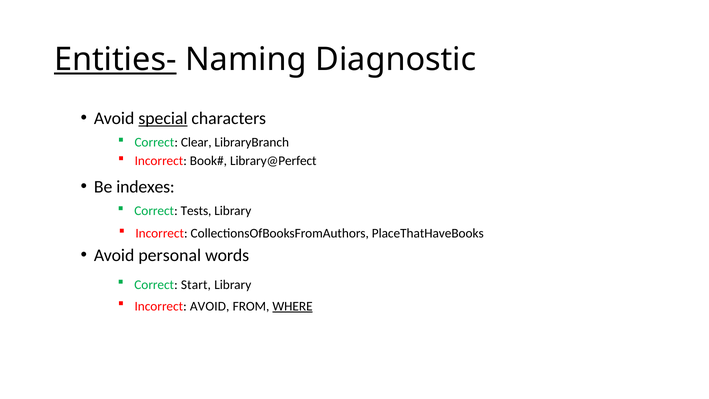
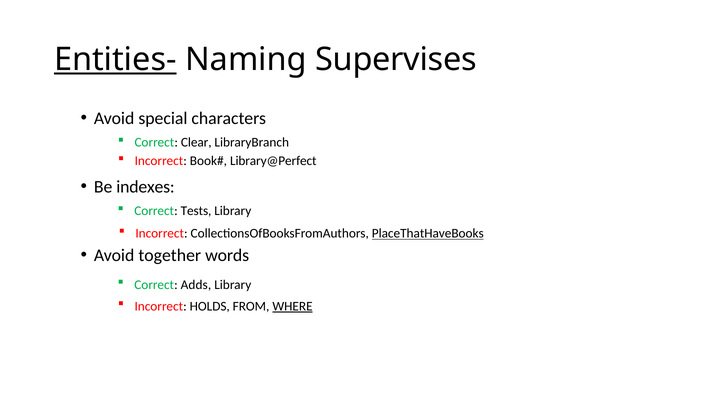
Diagnostic: Diagnostic -> Supervises (396, 60)
special underline: present -> none (163, 118)
PlaceThatHaveBooks underline: none -> present (428, 233)
personal: personal -> together (170, 255)
Start: Start -> Adds (196, 285)
Incorrect AVOID: AVOID -> HOLDS (210, 306)
